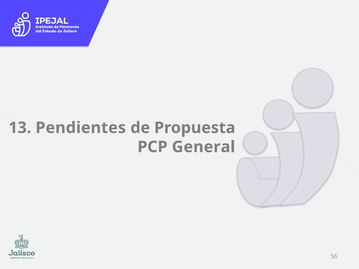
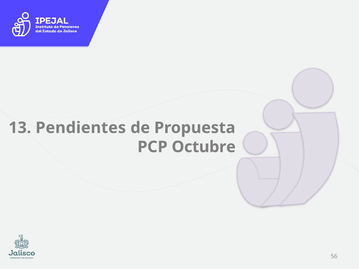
General: General -> Octubre (204, 147)
